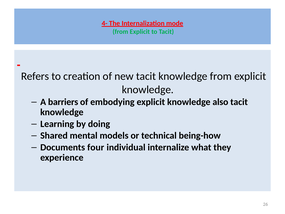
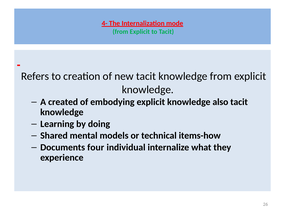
barriers: barriers -> created (63, 102)
being-how: being-how -> items-how (200, 135)
